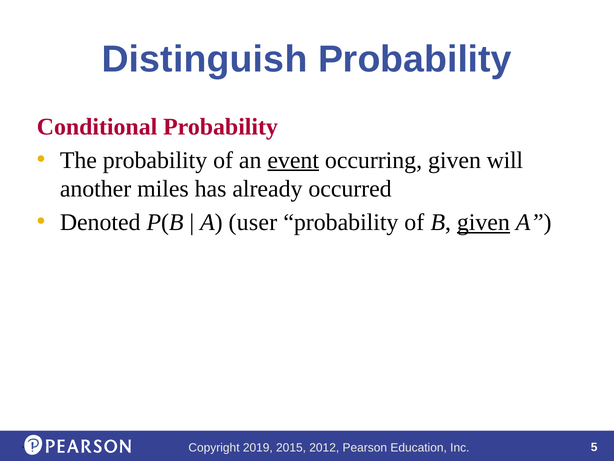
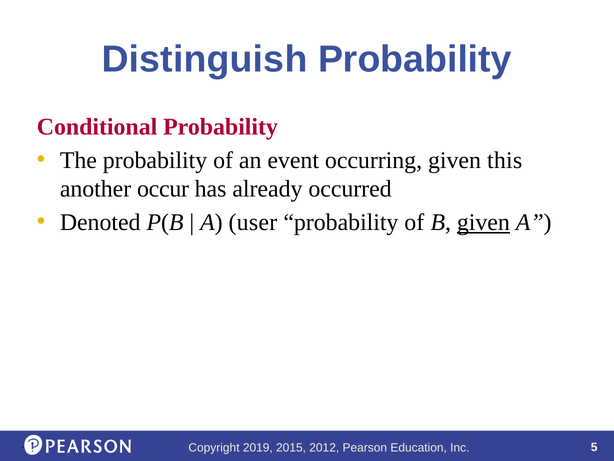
event underline: present -> none (293, 160)
will: will -> this (505, 160)
miles: miles -> occur (163, 189)
